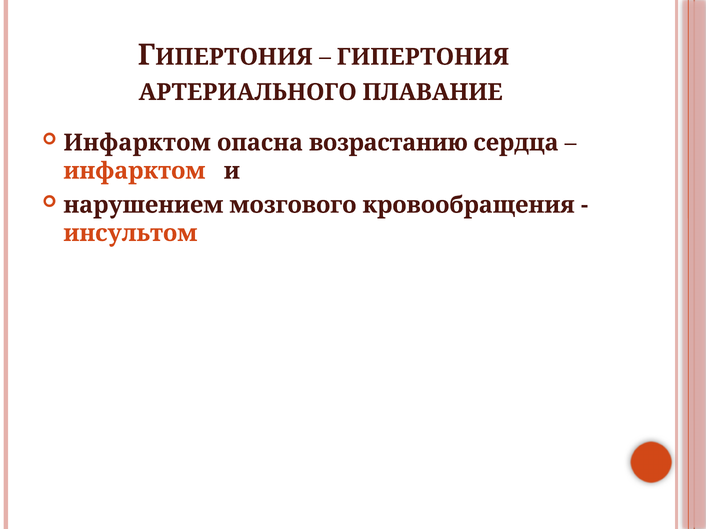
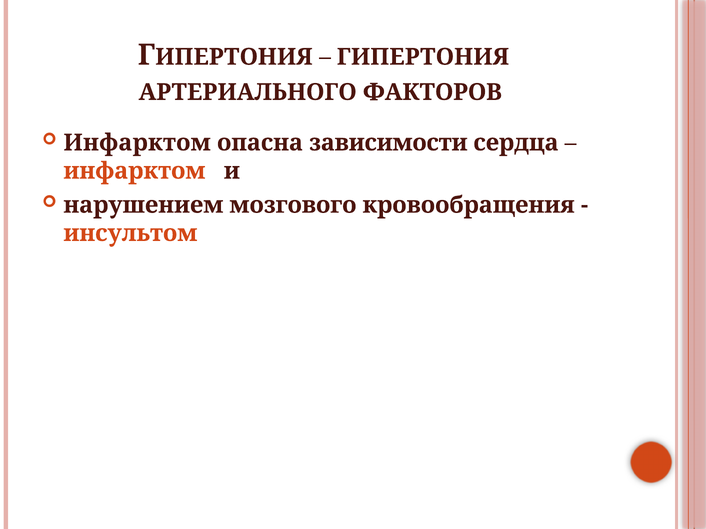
ПЛАВАНИЕ: ПЛАВАНИЕ -> ФАКТОРОВ (433, 92)
возрастанию: возрастанию -> зависимости (388, 143)
